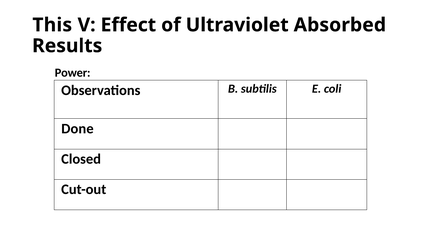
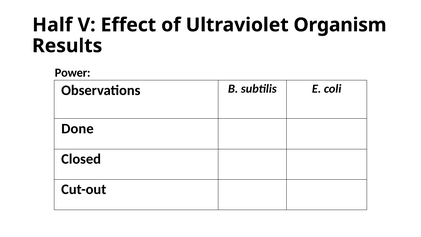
This: This -> Half (52, 25)
Absorbed: Absorbed -> Organism (340, 25)
